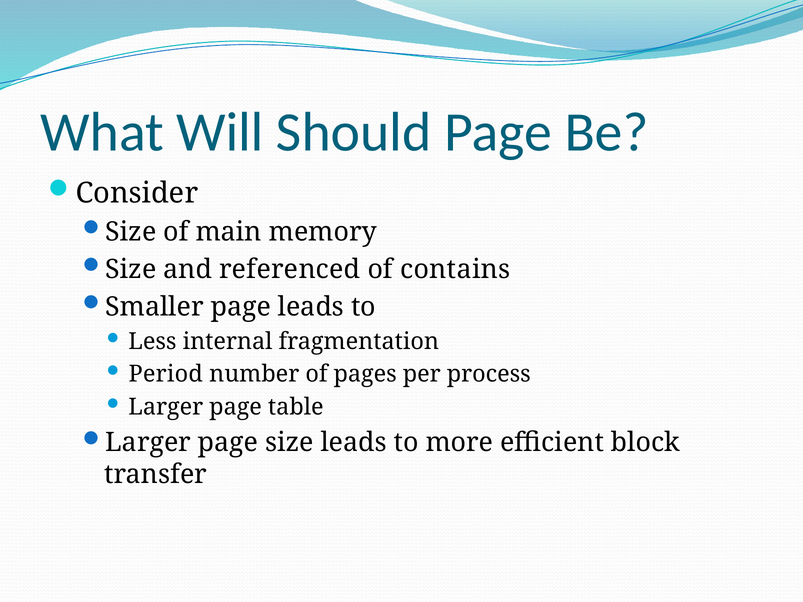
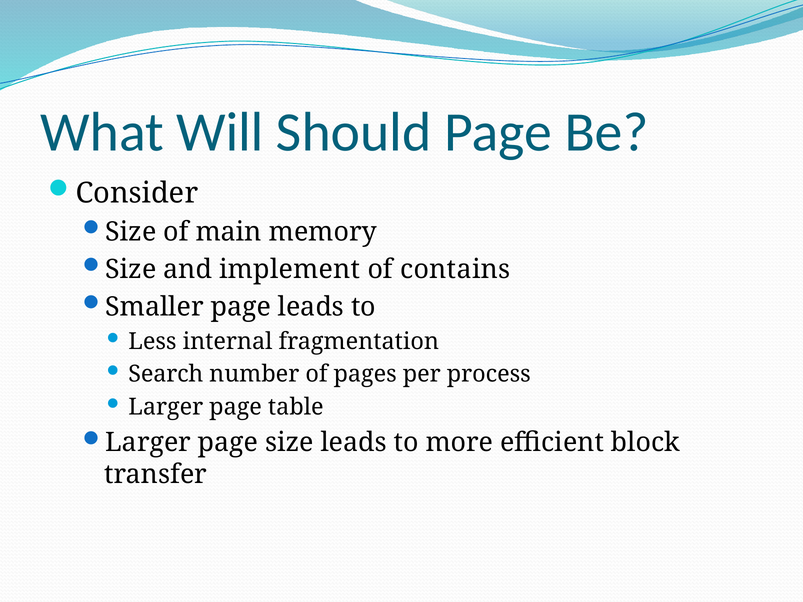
referenced: referenced -> implement (290, 269)
Period: Period -> Search (166, 374)
